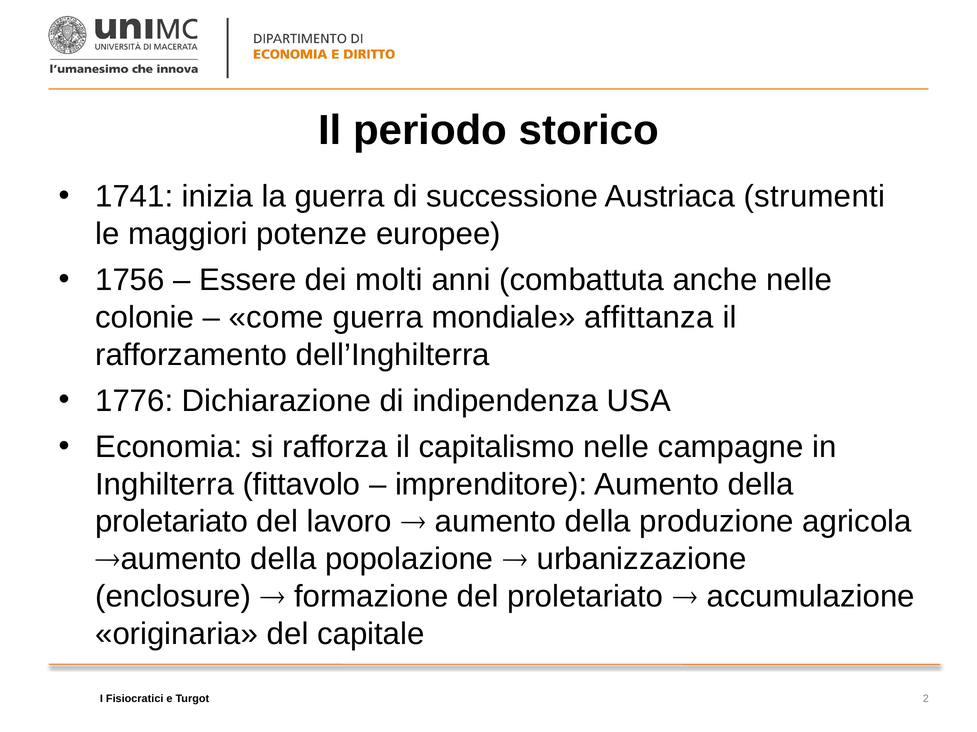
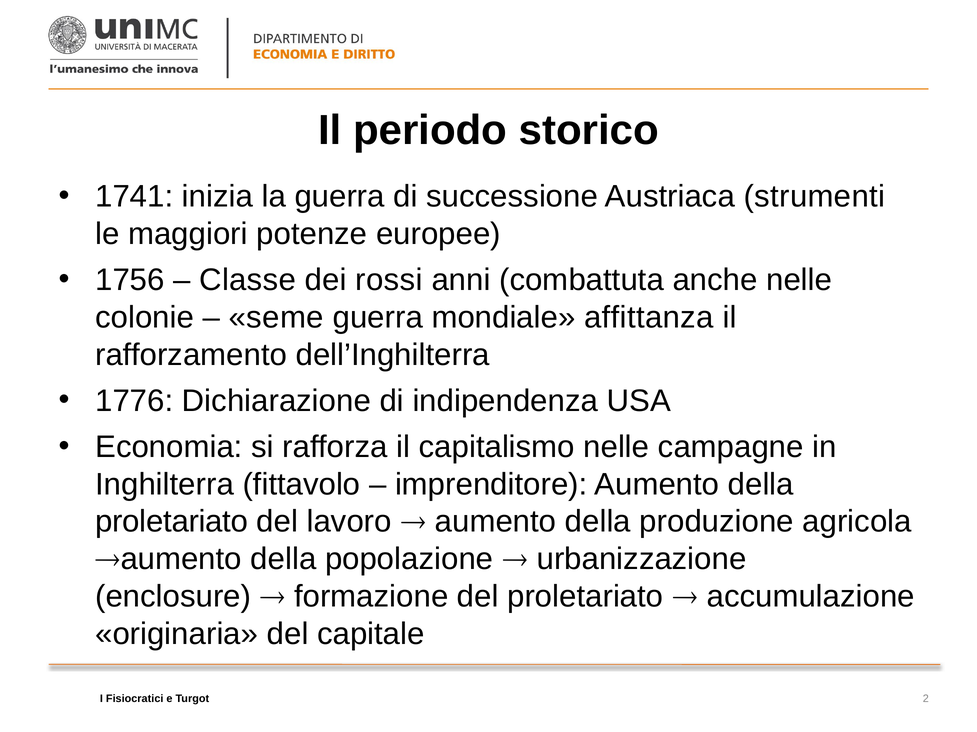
Essere: Essere -> Classe (248, 280)
molti: molti -> rossi (389, 280)
come: come -> seme (276, 318)
